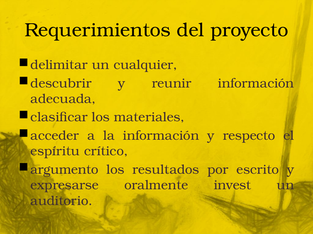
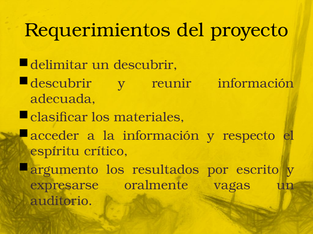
un cualquier: cualquier -> descubrir (145, 65)
invest: invest -> vagas (232, 186)
